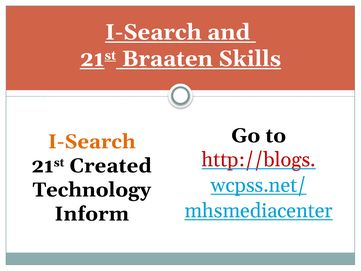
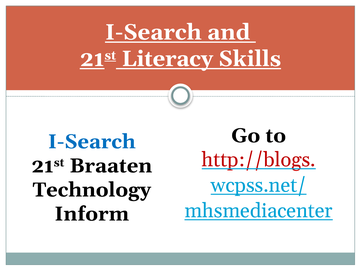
Braaten: Braaten -> Literacy (167, 59)
I-Search colour: orange -> blue (92, 142)
Created: Created -> Braaten (111, 166)
